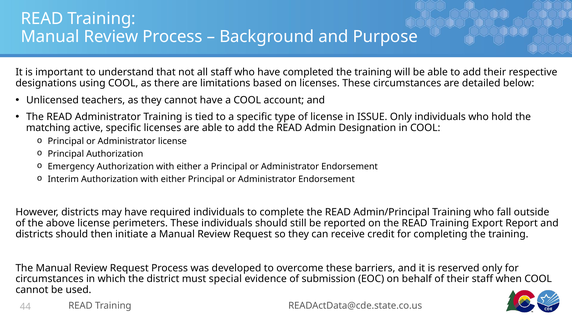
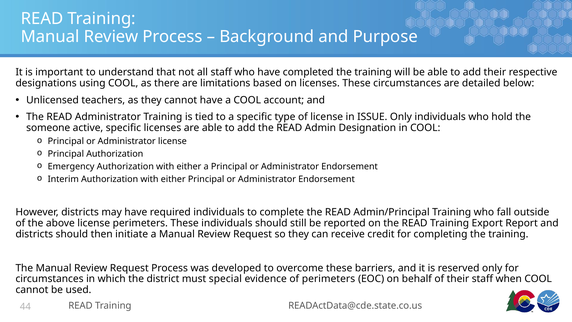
matching: matching -> someone (48, 128)
of submission: submission -> perimeters (328, 279)
